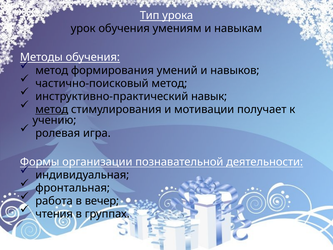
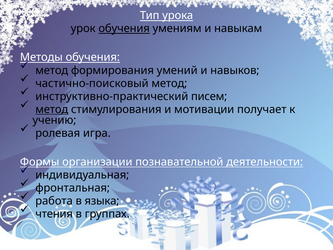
обучения underline: none -> present (124, 29)
навык: навык -> писем (209, 96)
вечер: вечер -> языка (102, 201)
